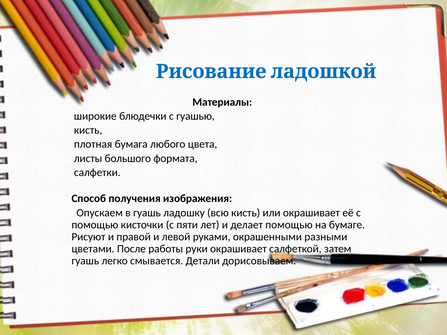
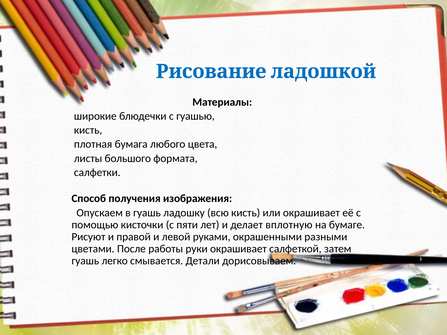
делает помощью: помощью -> вплотную (289, 225)
